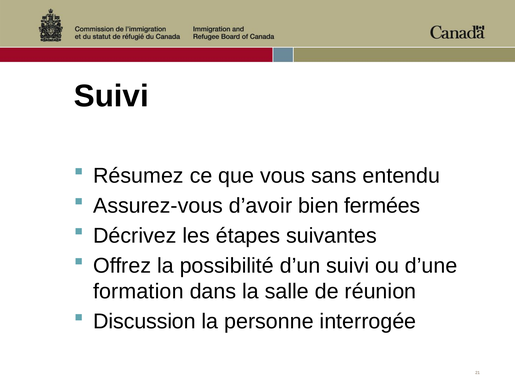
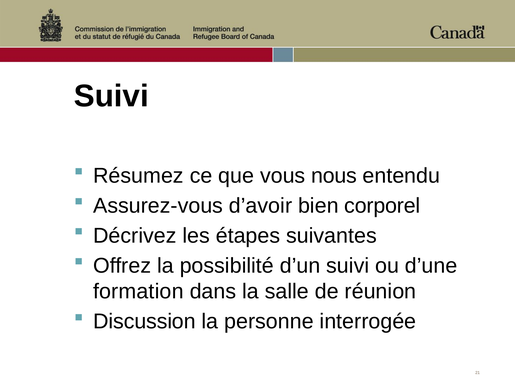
sans: sans -> nous (334, 176)
fermées: fermées -> corporel (382, 206)
